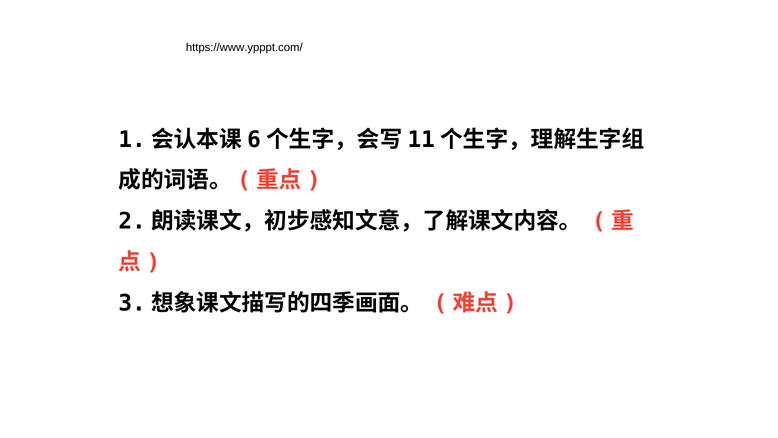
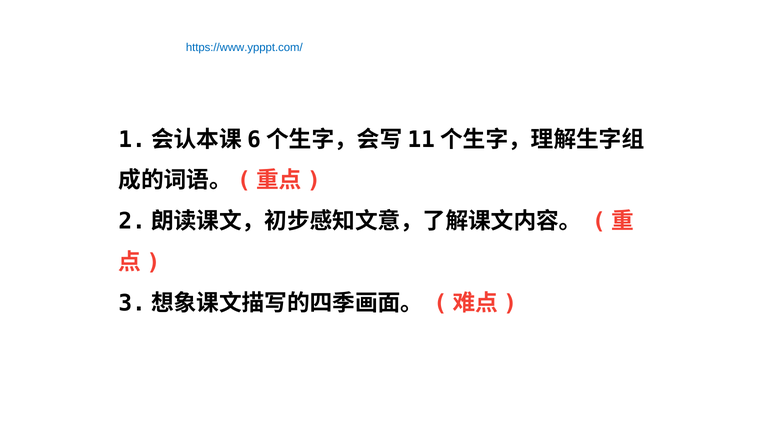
https://www.ypppt.com/ colour: black -> blue (244, 47)
